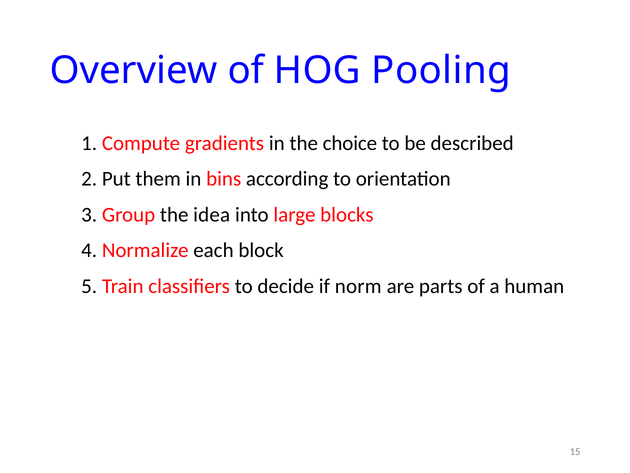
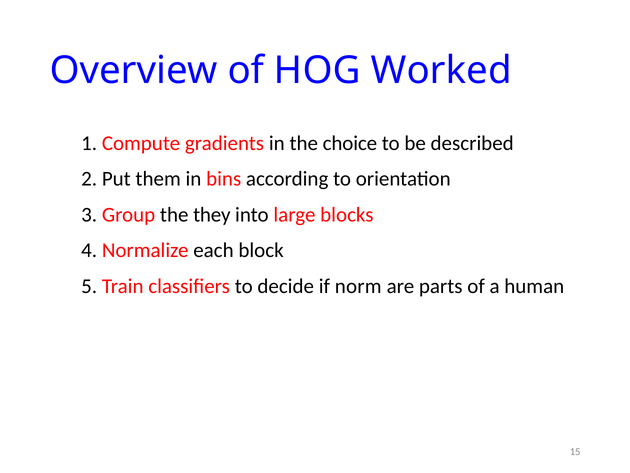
Pooling: Pooling -> Worked (441, 71)
idea: idea -> they (212, 215)
